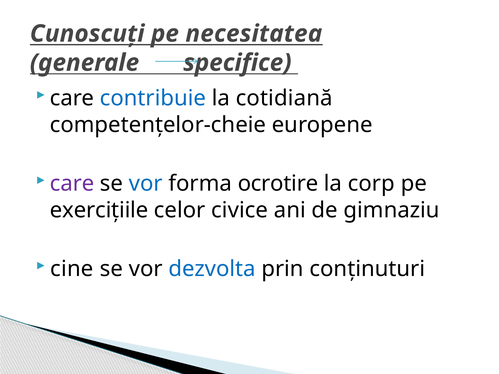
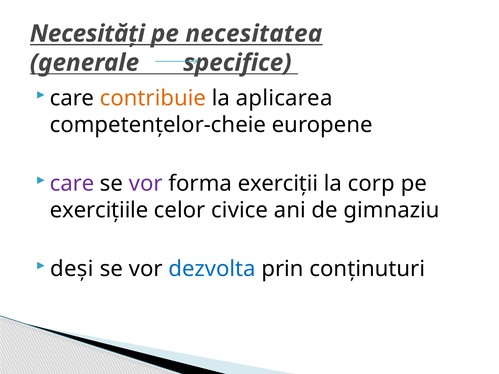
Cunoscuți: Cunoscuți -> Necesități (87, 34)
contribuie colour: blue -> orange (153, 98)
cotidiană: cotidiană -> aplicarea (284, 98)
vor colour: blue -> purple (146, 184)
ocrotire: ocrotire -> exerciții (278, 184)
cine: cine -> deși (72, 269)
